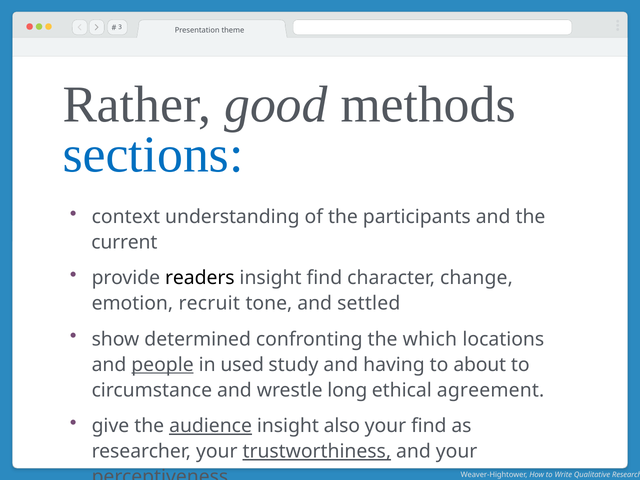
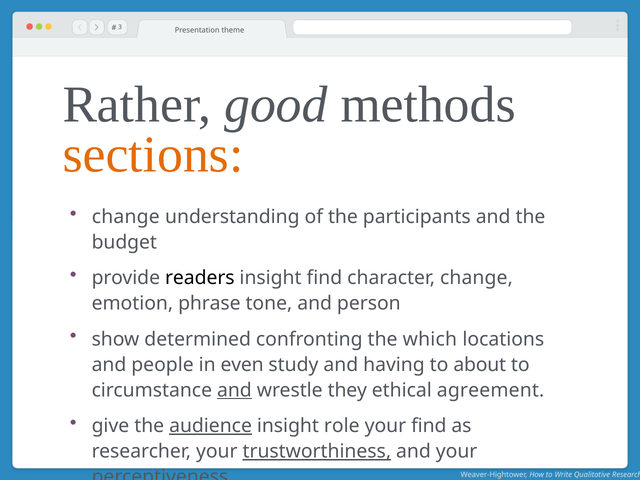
sections colour: blue -> orange (153, 154)
context: context -> change (126, 217)
current: current -> budget (124, 242)
recruit: recruit -> phrase (209, 304)
settled: settled -> person (369, 304)
people underline: present -> none (162, 365)
used: used -> even (242, 365)
and underline: none -> present (234, 390)
long: long -> they (347, 390)
also: also -> role (342, 426)
